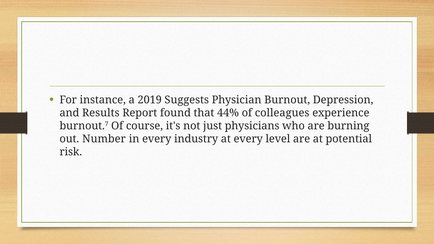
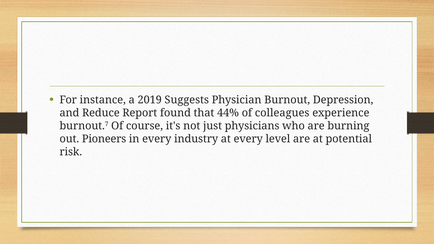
Results: Results -> Reduce (101, 113)
Number: Number -> Pioneers (104, 139)
